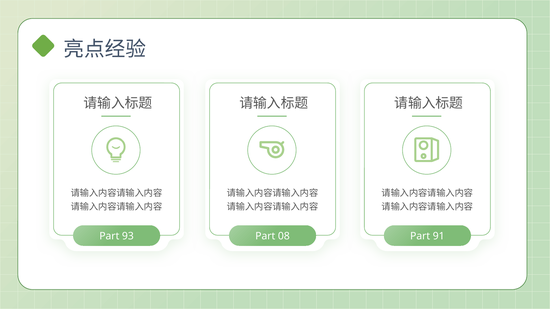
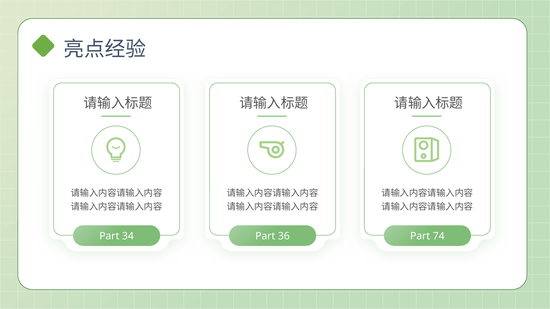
93: 93 -> 34 (128, 237)
08: 08 -> 36 (284, 237)
91: 91 -> 74 (439, 237)
